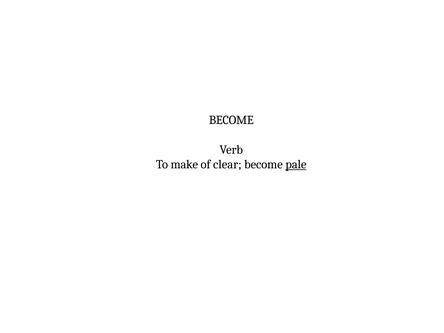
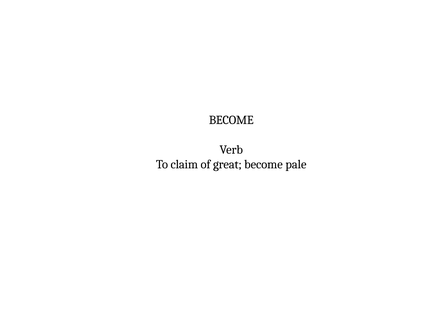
make: make -> claim (184, 164)
clear: clear -> great (227, 164)
pale underline: present -> none (296, 164)
